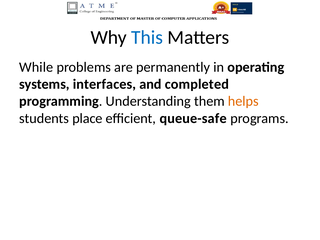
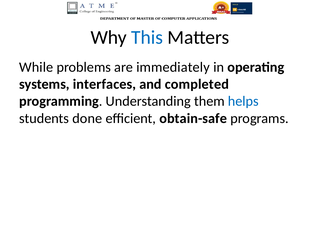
permanently: permanently -> immediately (173, 67)
helps colour: orange -> blue (243, 101)
place: place -> done (87, 118)
queue-safe: queue-safe -> obtain-safe (193, 118)
